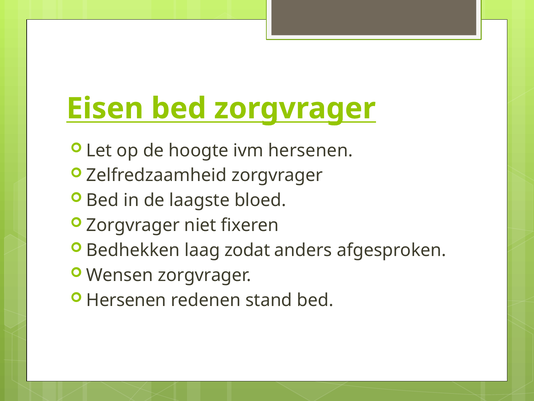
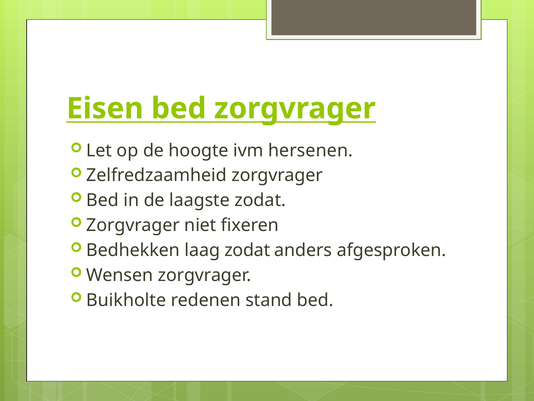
laagste bloed: bloed -> zodat (260, 200)
Hersenen: Hersenen -> Buikholte (126, 300)
